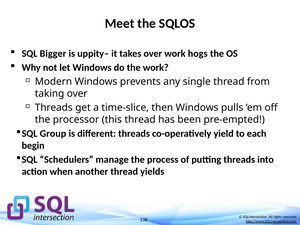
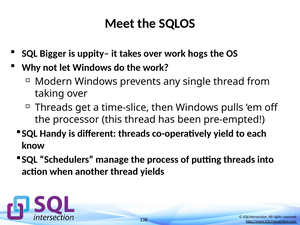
Group: Group -> Handy (53, 134)
begin: begin -> know (33, 146)
